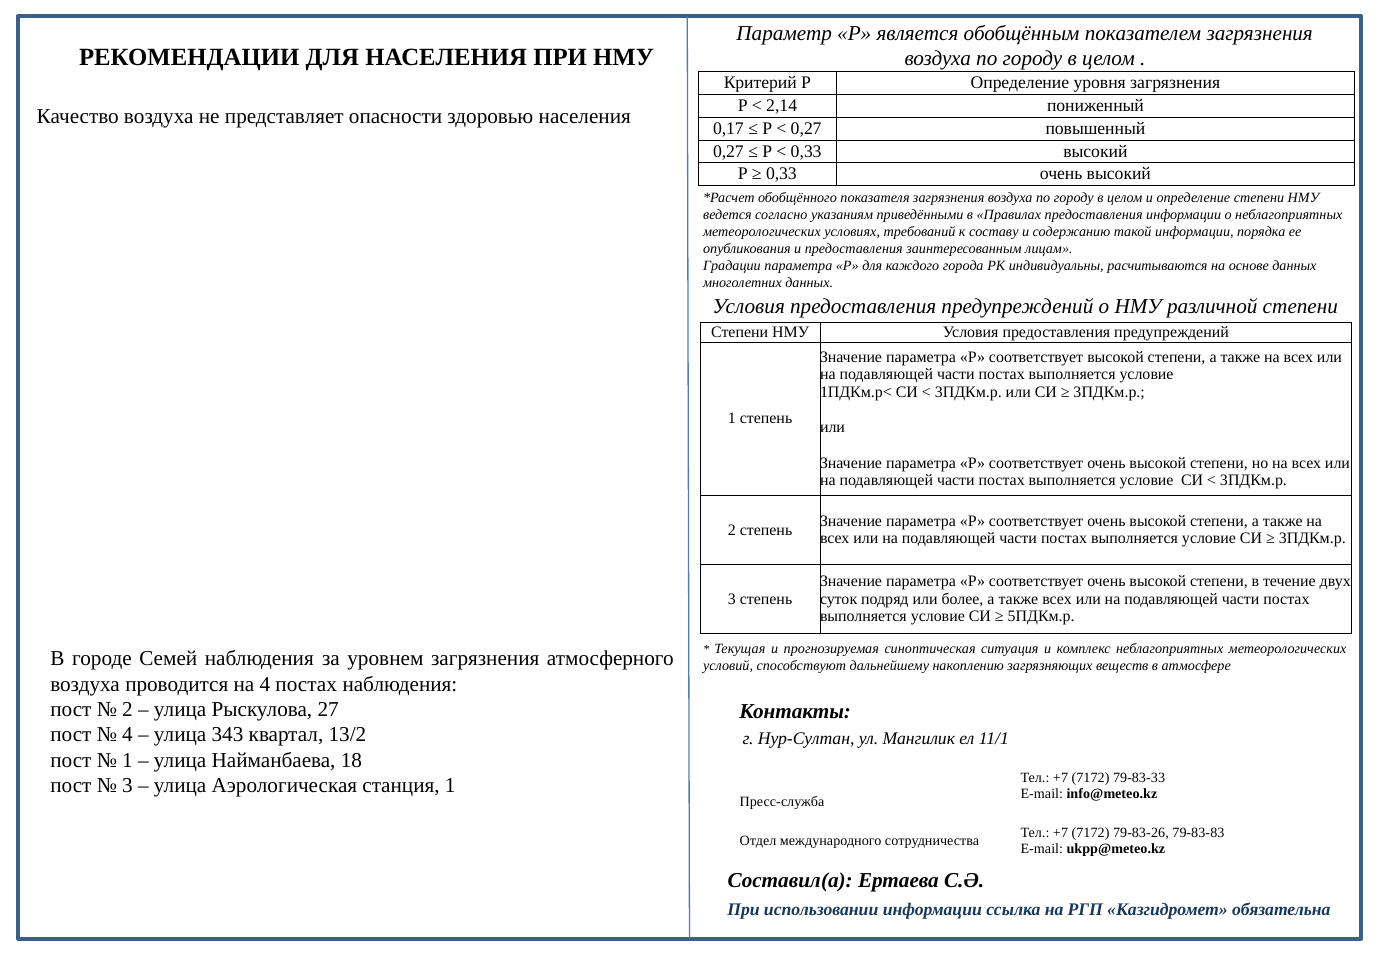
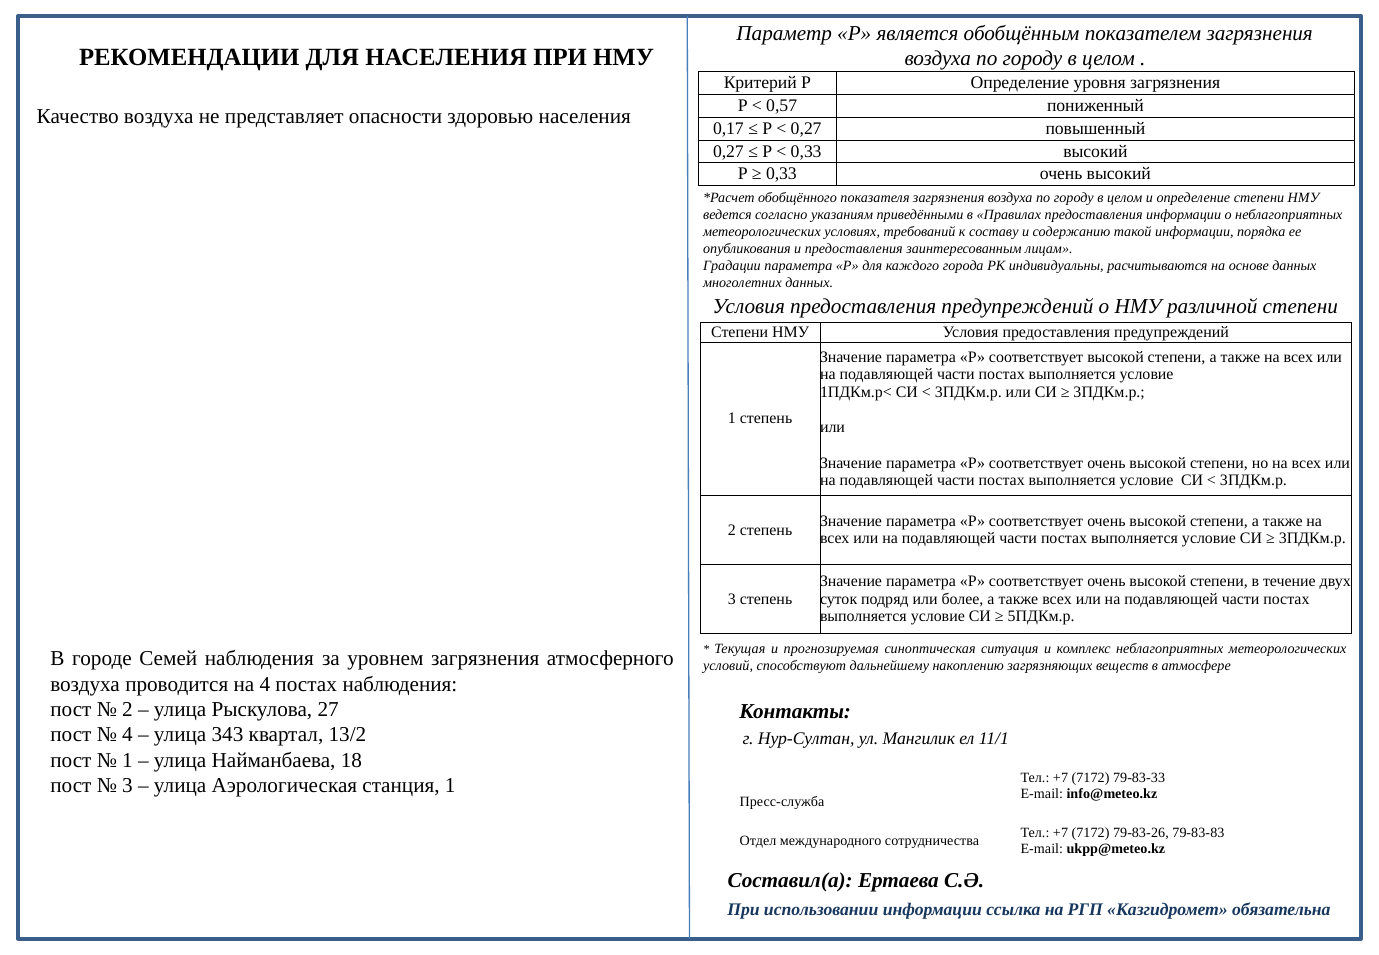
2,14: 2,14 -> 0,57 (782, 106)
